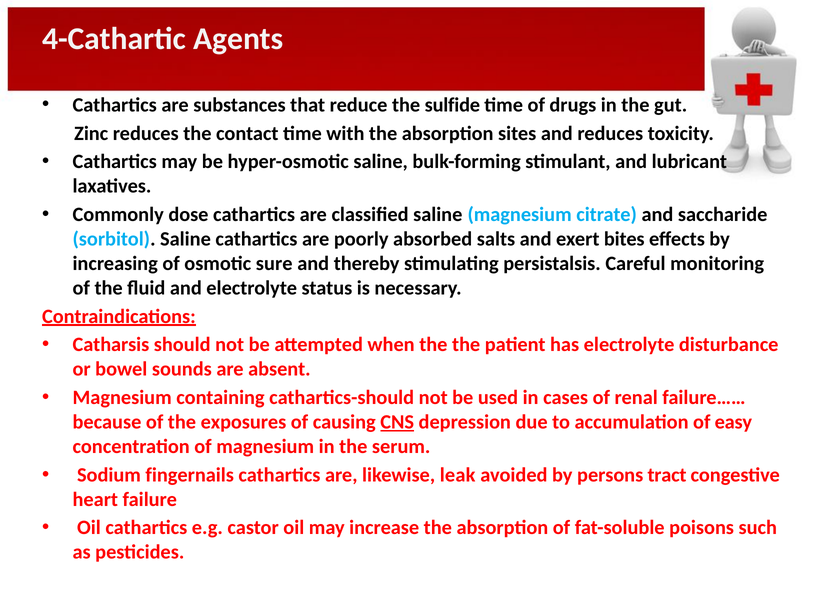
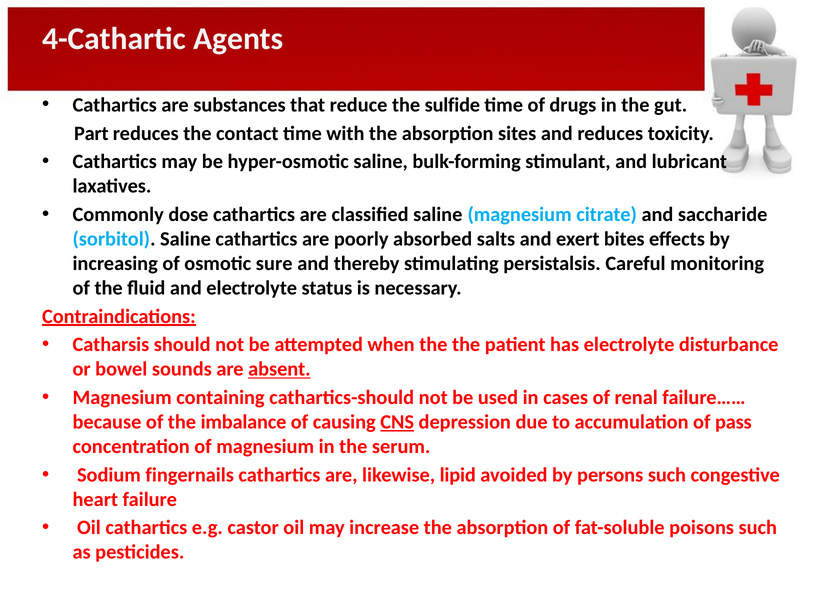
Zinc: Zinc -> Part (91, 133)
absent underline: none -> present (279, 369)
exposures: exposures -> imbalance (244, 422)
easy: easy -> pass (733, 422)
leak: leak -> lipid (458, 475)
persons tract: tract -> such (667, 475)
